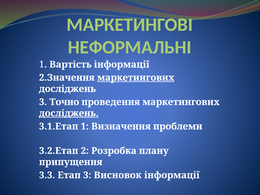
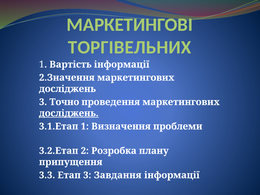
НЕФОРМАЛЬНІ: НЕФОРМАЛЬНІ -> ТОРГІВЕЛЬНИХ (130, 47)
маркетингових underline: present -> none (136, 78)
Висновок: Висновок -> Завдання (118, 175)
